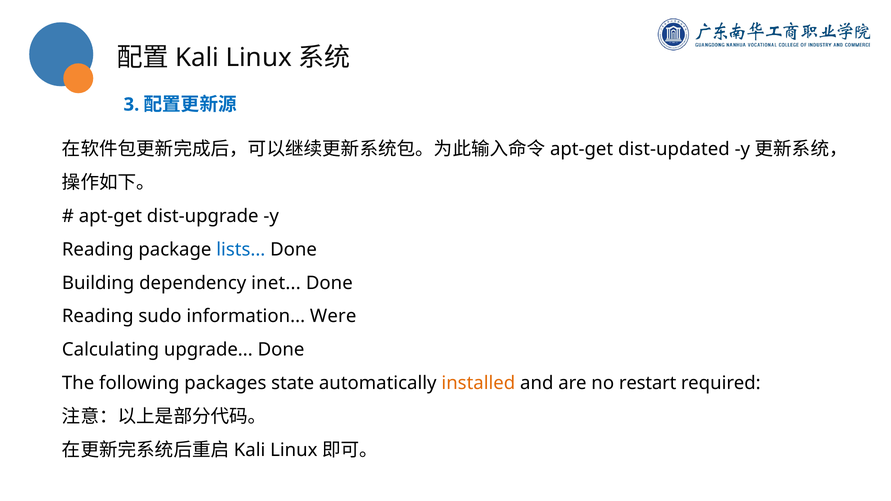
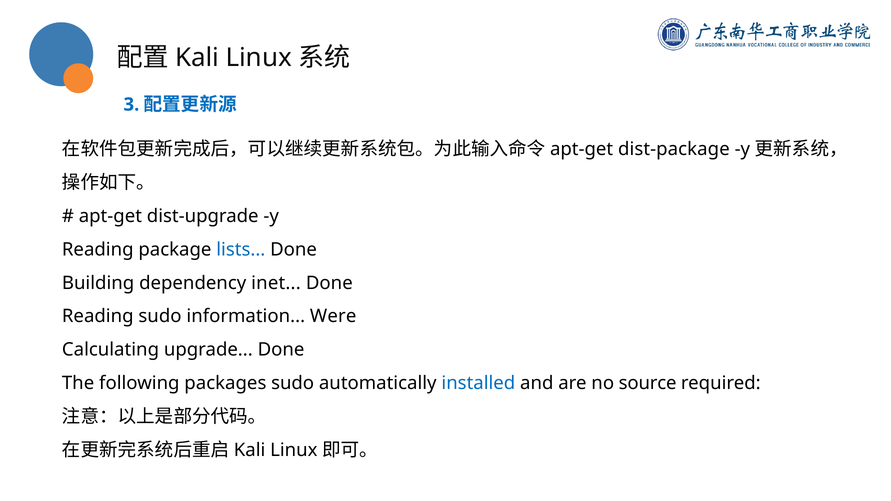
dist-updated: dist-updated -> dist-package (674, 149)
packages state: state -> sudo (293, 383)
installed colour: orange -> blue (478, 383)
restart: restart -> source (648, 383)
